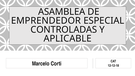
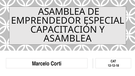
CONTROLADAS: CONTROLADAS -> CAPACITACIÓN (64, 30)
APLICABLE: APLICABLE -> ASAMBLEA (68, 39)
